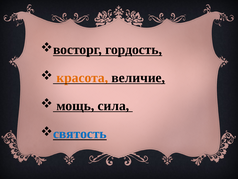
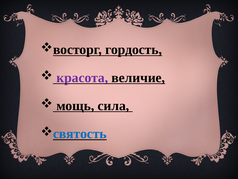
красота colour: orange -> purple (82, 77)
